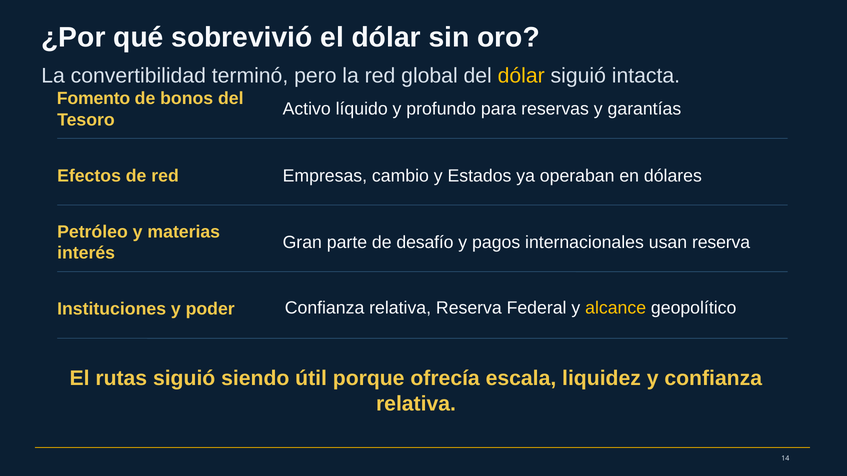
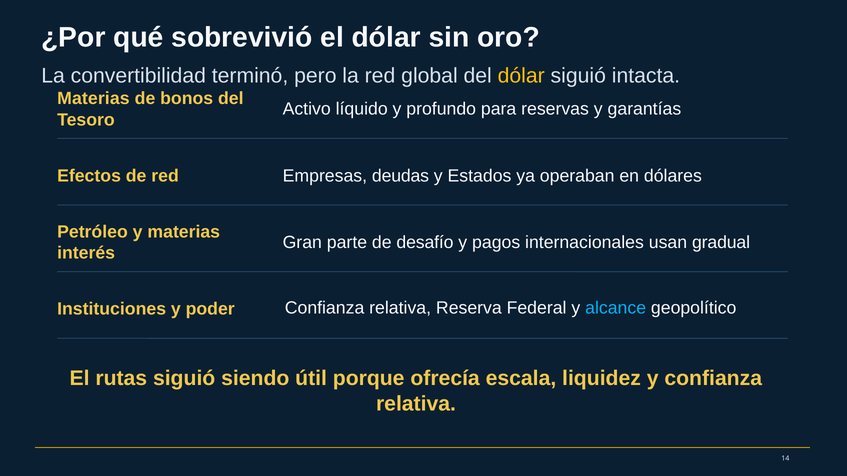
Fomento: Fomento -> Materias (93, 99)
cambio: cambio -> deudas (401, 176)
usan reserva: reserva -> gradual (721, 243)
alcance colour: yellow -> light blue (616, 308)
